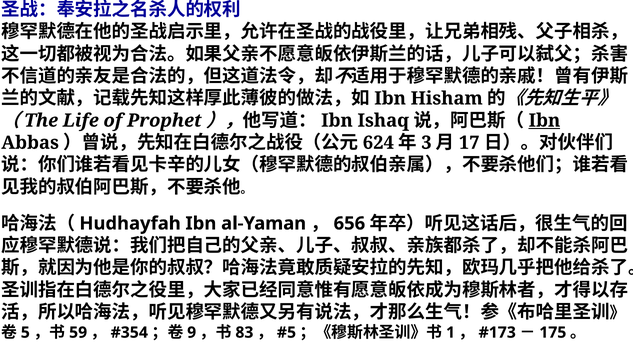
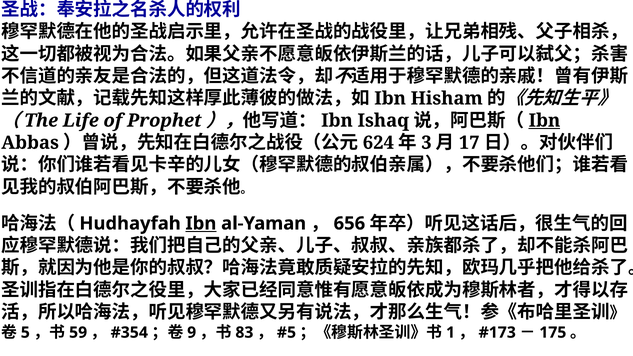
Ibn underline: none -> present (201, 223)
